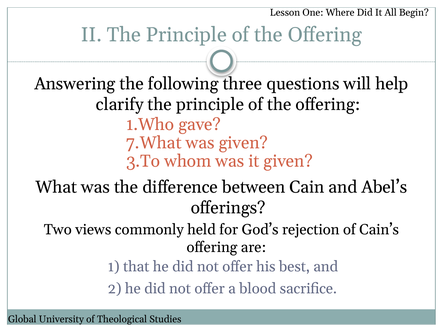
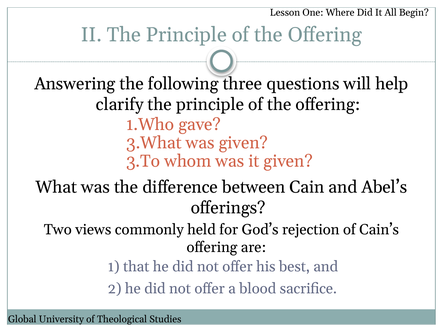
7.What: 7.What -> 3.What (154, 143)
